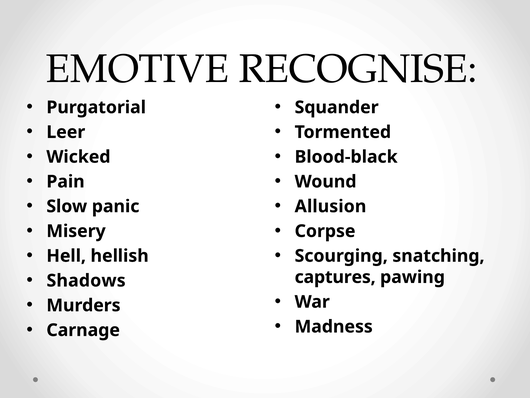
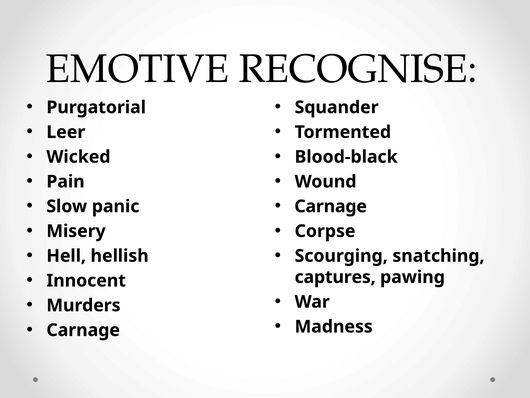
Allusion: Allusion -> Carnage (331, 206)
Shadows: Shadows -> Innocent (86, 280)
